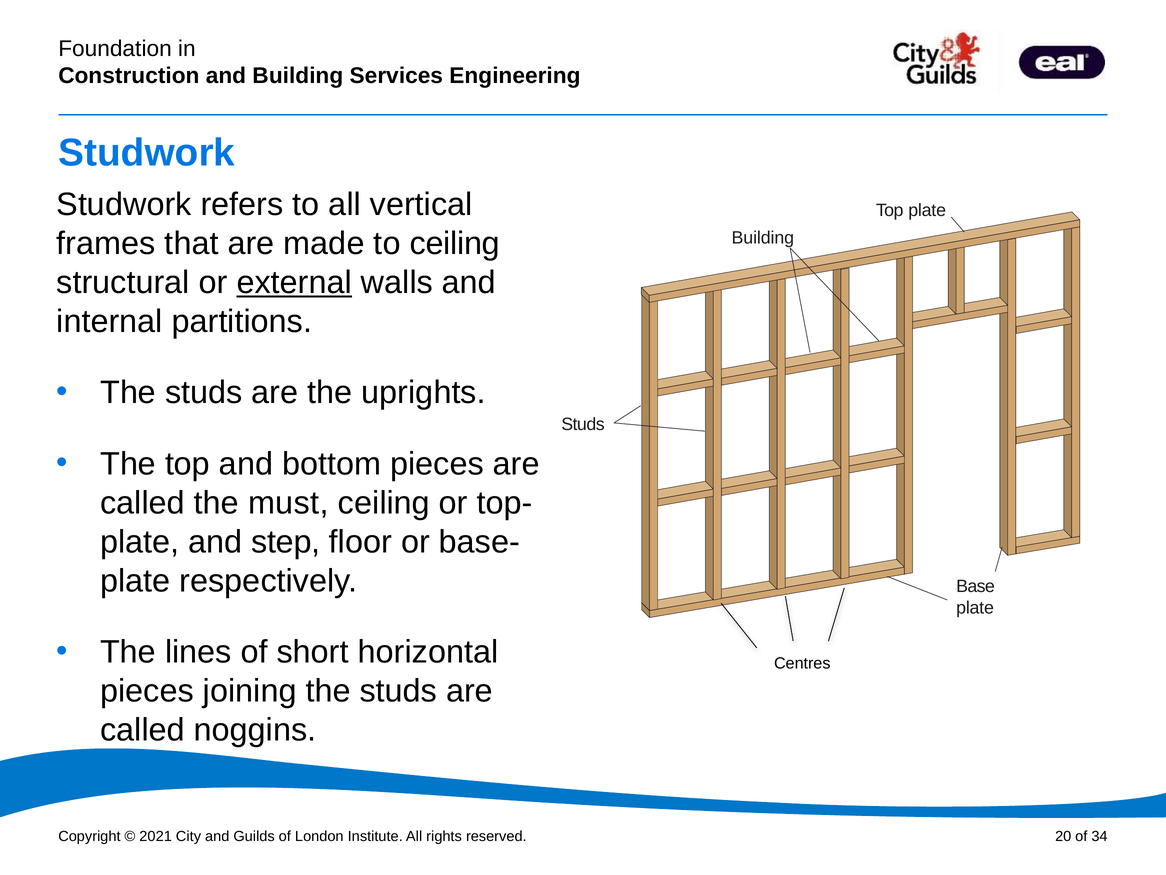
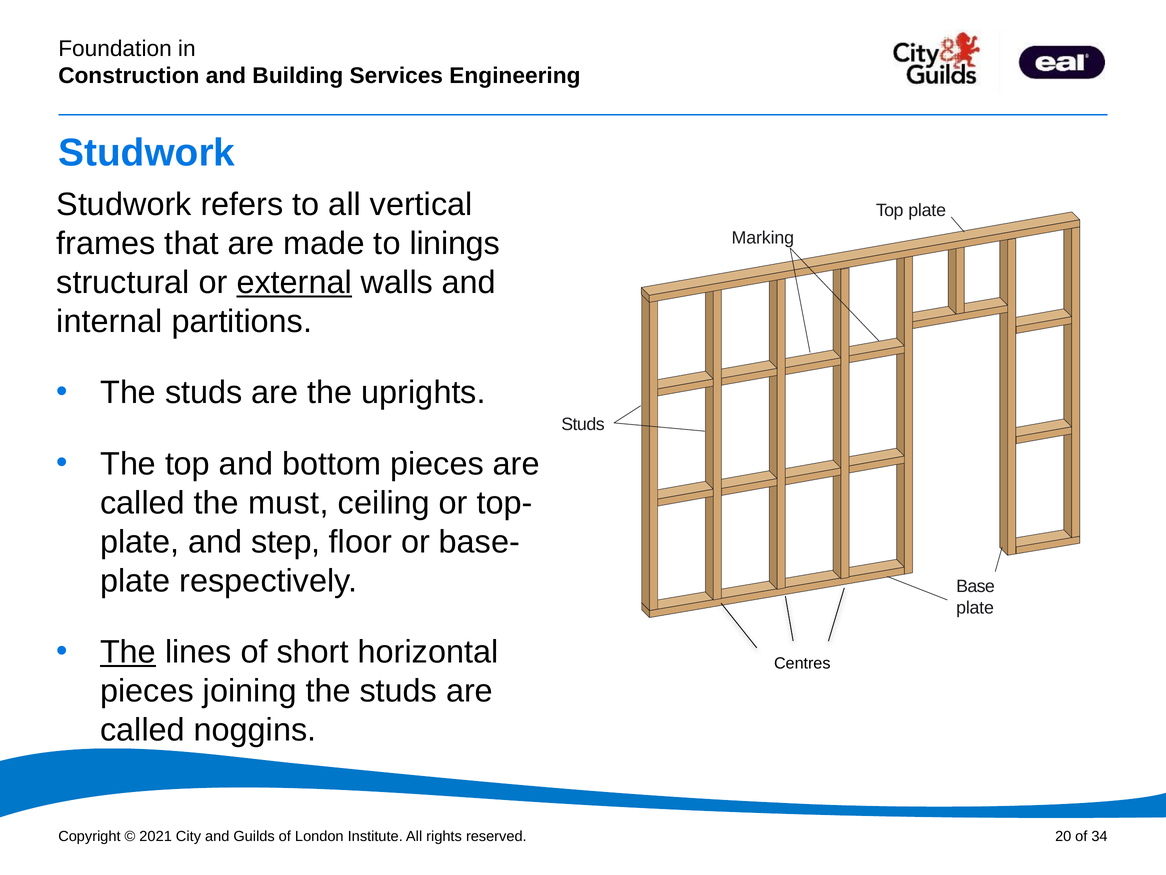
to ceiling: ceiling -> linings (455, 243)
Building: Building -> Marking (763, 238)
The underline: none -> present (128, 652)
